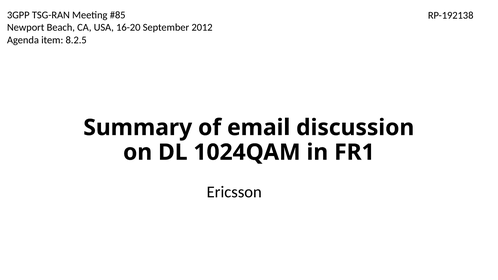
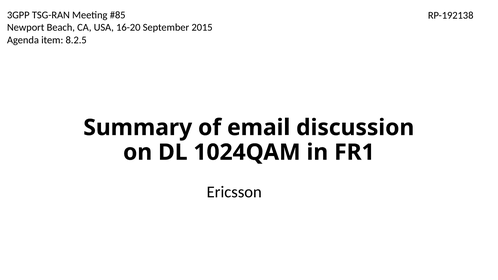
2012: 2012 -> 2015 (202, 27)
